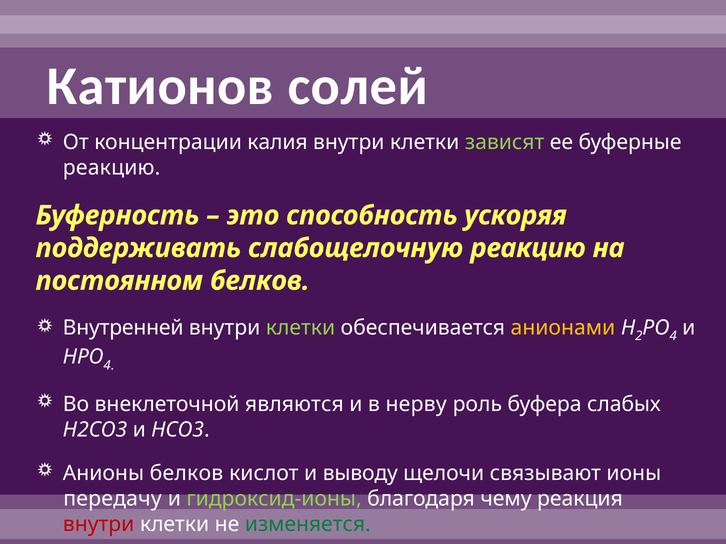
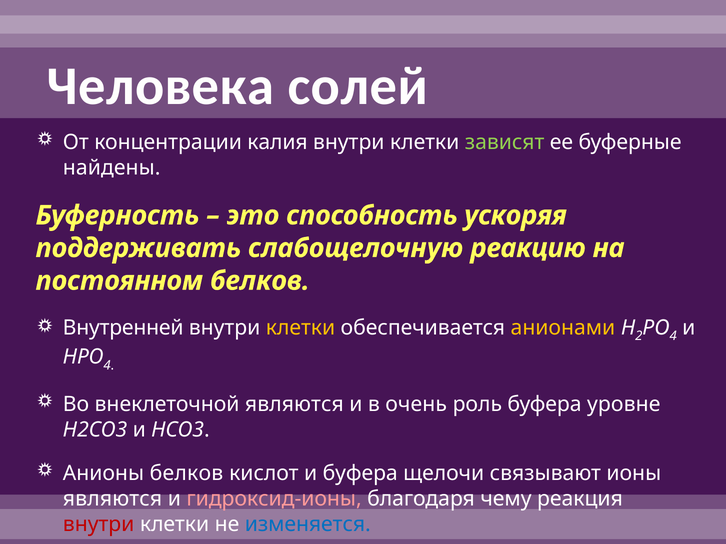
Катионов: Катионов -> Человека (160, 87)
реакцию: реакцию -> найдены (112, 168)
клетки colour: light green -> yellow (300, 328)
нерву: нерву -> очень (416, 405)
слабых: слабых -> уровне (624, 405)
и выводу: выводу -> буфера (360, 474)
передачу: передачу -> являются (113, 499)
гидроксид-ионы colour: light green -> pink (274, 499)
изменяется colour: green -> blue (308, 525)
